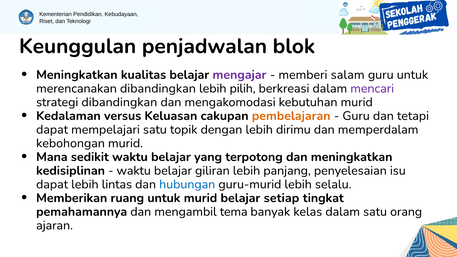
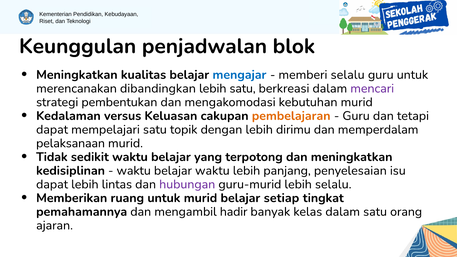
mengajar colour: purple -> blue (239, 75)
memberi salam: salam -> selalu (348, 75)
lebih pilih: pilih -> satu (243, 88)
strategi dibandingkan: dibandingkan -> pembentukan (119, 102)
kebohongan: kebohongan -> pelaksanaan (71, 143)
Mana: Mana -> Tidak (52, 157)
belajar giliran: giliran -> waktu (212, 171)
hubungan colour: blue -> purple (187, 184)
tema: tema -> hadir (234, 212)
